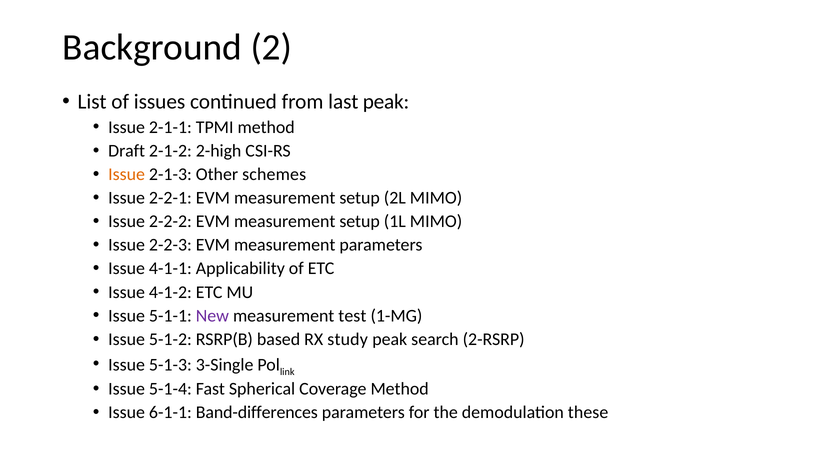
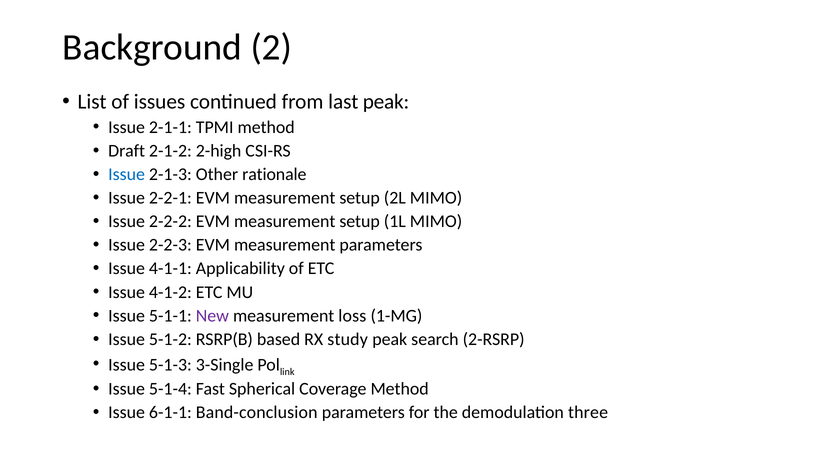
Issue colour: orange -> blue (127, 174)
schemes: schemes -> rationale (274, 174)
test: test -> loss (352, 315)
Band-differences: Band-differences -> Band-conclusion (257, 412)
these: these -> three (588, 412)
